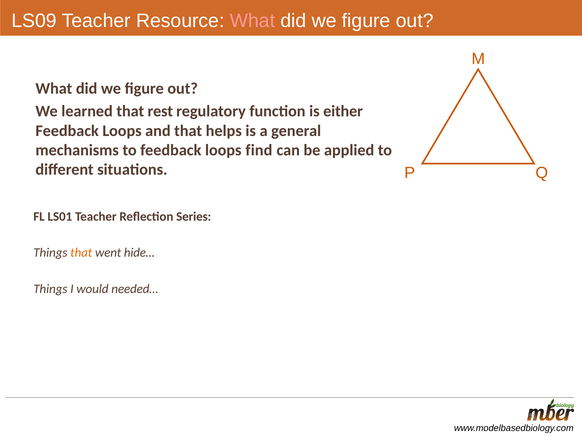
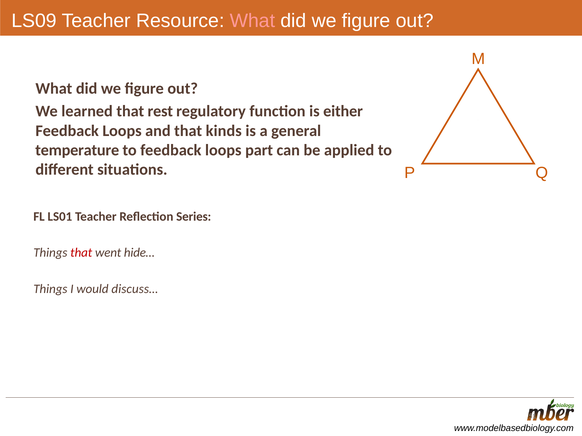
helps: helps -> kinds (224, 131)
mechanisms: mechanisms -> temperature (77, 150)
find: find -> part (259, 150)
that colour: orange -> red (81, 253)
needed…: needed… -> discuss… (135, 289)
